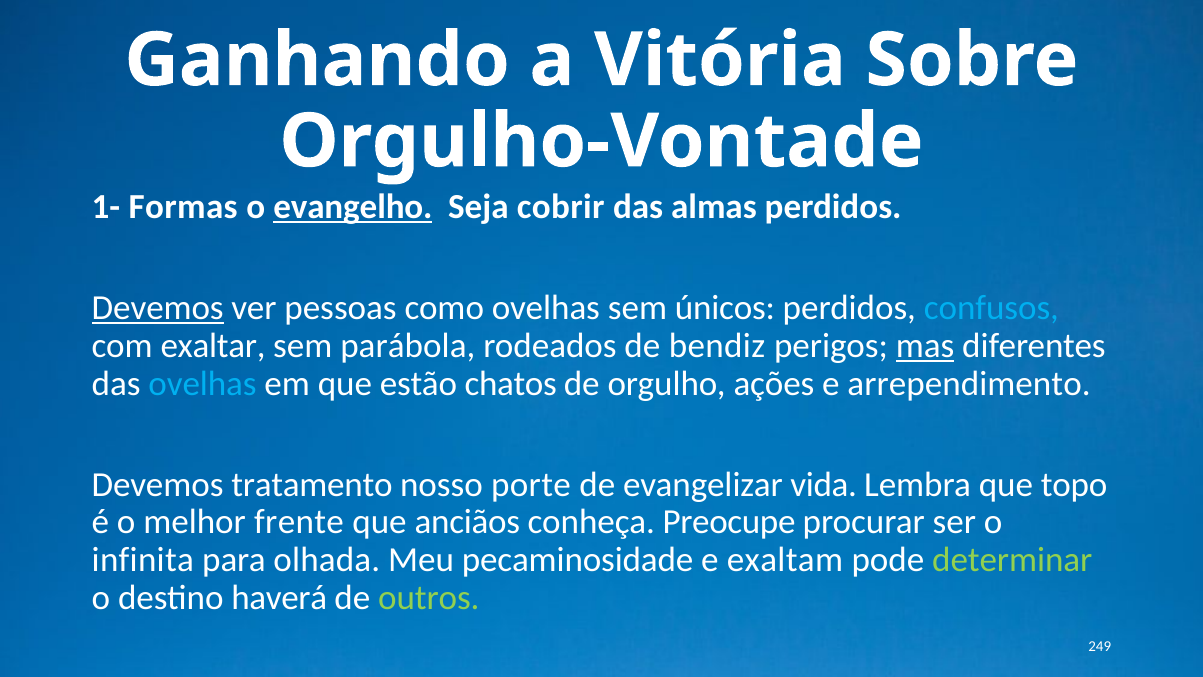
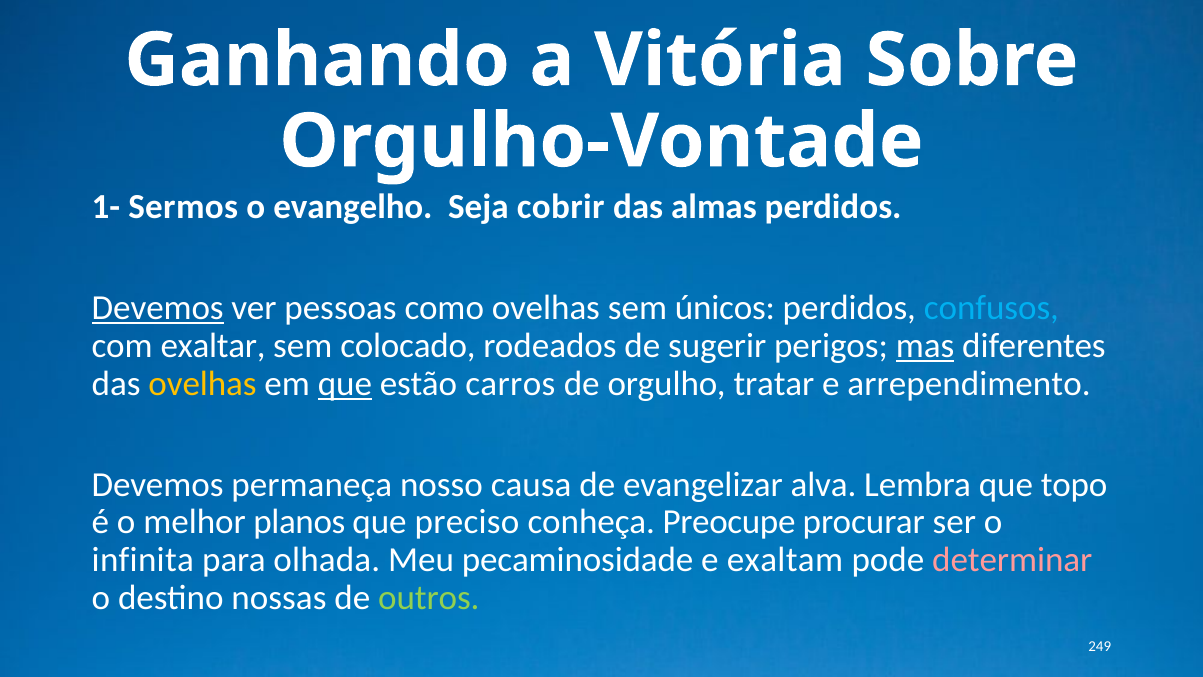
Formas: Formas -> Sermos (183, 207)
evangelho underline: present -> none (353, 207)
parábola: parábola -> colocado (408, 346)
bendiz: bendiz -> sugerir (717, 346)
ovelhas colour: light blue -> yellow (203, 384)
que underline: none -> present (345, 384)
chatos: chatos -> carros (510, 384)
ações: ações -> tratar (774, 384)
tratamento: tratamento -> permaneça (312, 484)
porte: porte -> causa (531, 484)
vida: vida -> alva (824, 484)
frente: frente -> planos (299, 522)
anciãos: anciãos -> preciso (467, 522)
determinar colour: light green -> pink (1012, 560)
haverá: haverá -> nossas (279, 598)
